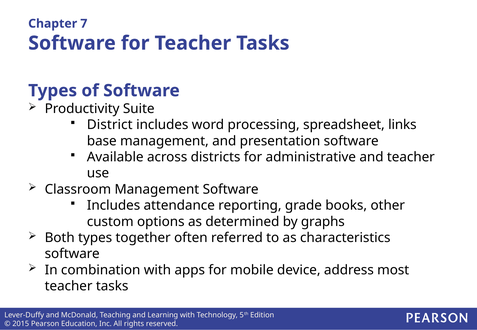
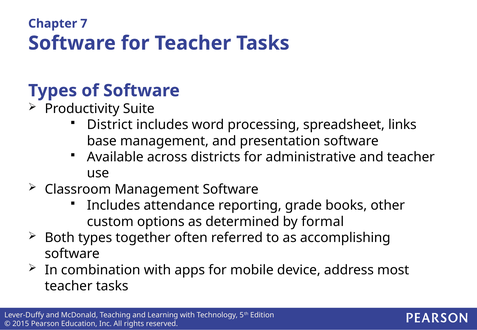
graphs: graphs -> formal (323, 222)
characteristics: characteristics -> accomplishing (345, 238)
